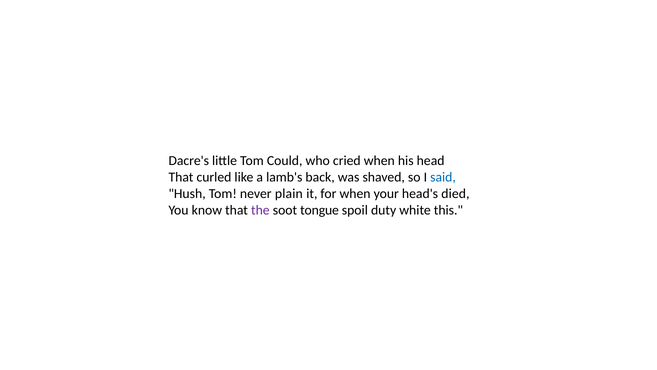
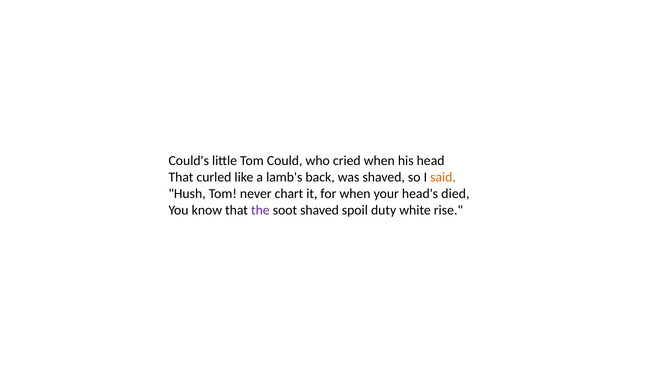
Dacre's: Dacre's -> Could's (189, 161)
said colour: blue -> orange (443, 177)
plain: plain -> chart (289, 194)
soot tongue: tongue -> shaved (320, 210)
this: this -> rise (448, 210)
